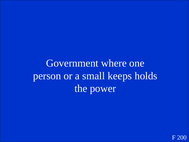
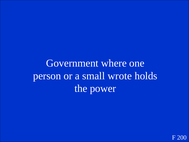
keeps: keeps -> wrote (120, 76)
